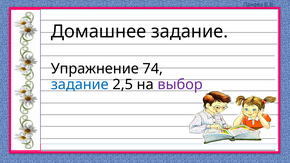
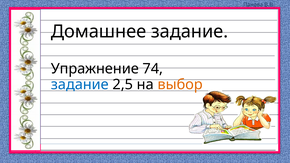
выбор colour: purple -> orange (180, 84)
